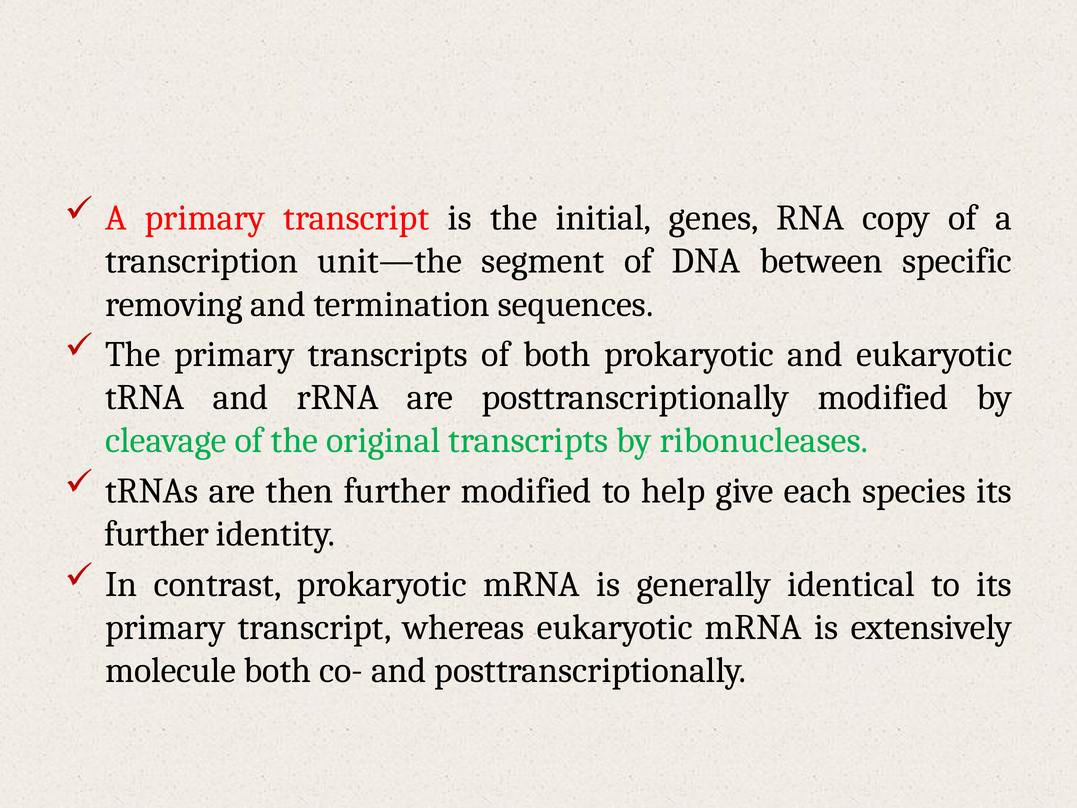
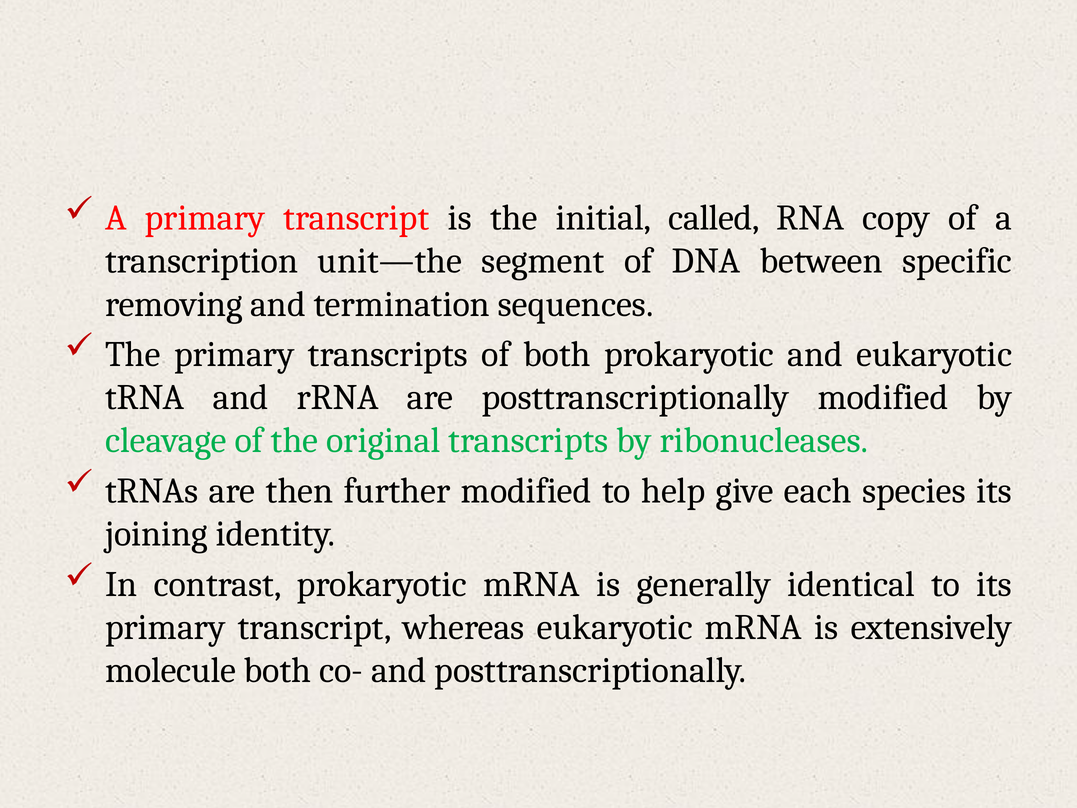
genes: genes -> called (714, 218)
further: further -> joining (156, 534)
